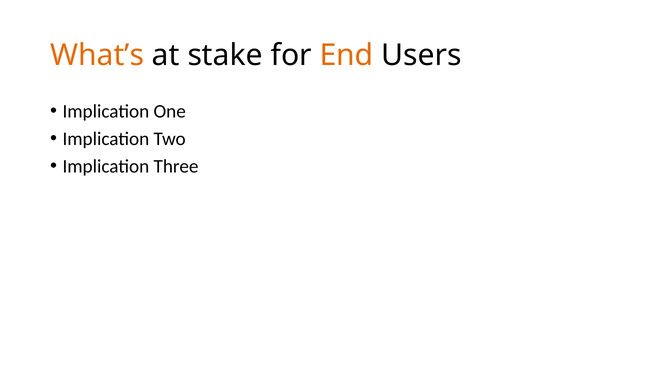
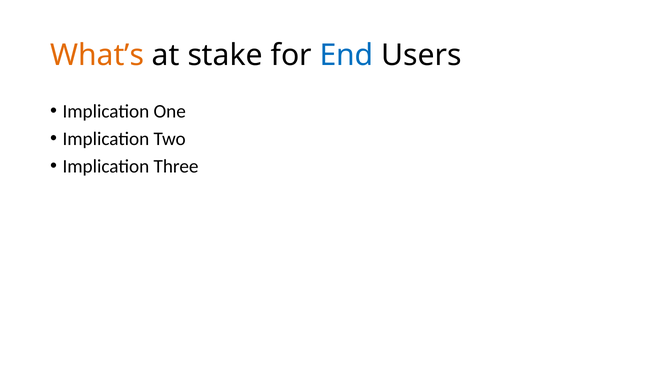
End colour: orange -> blue (347, 55)
